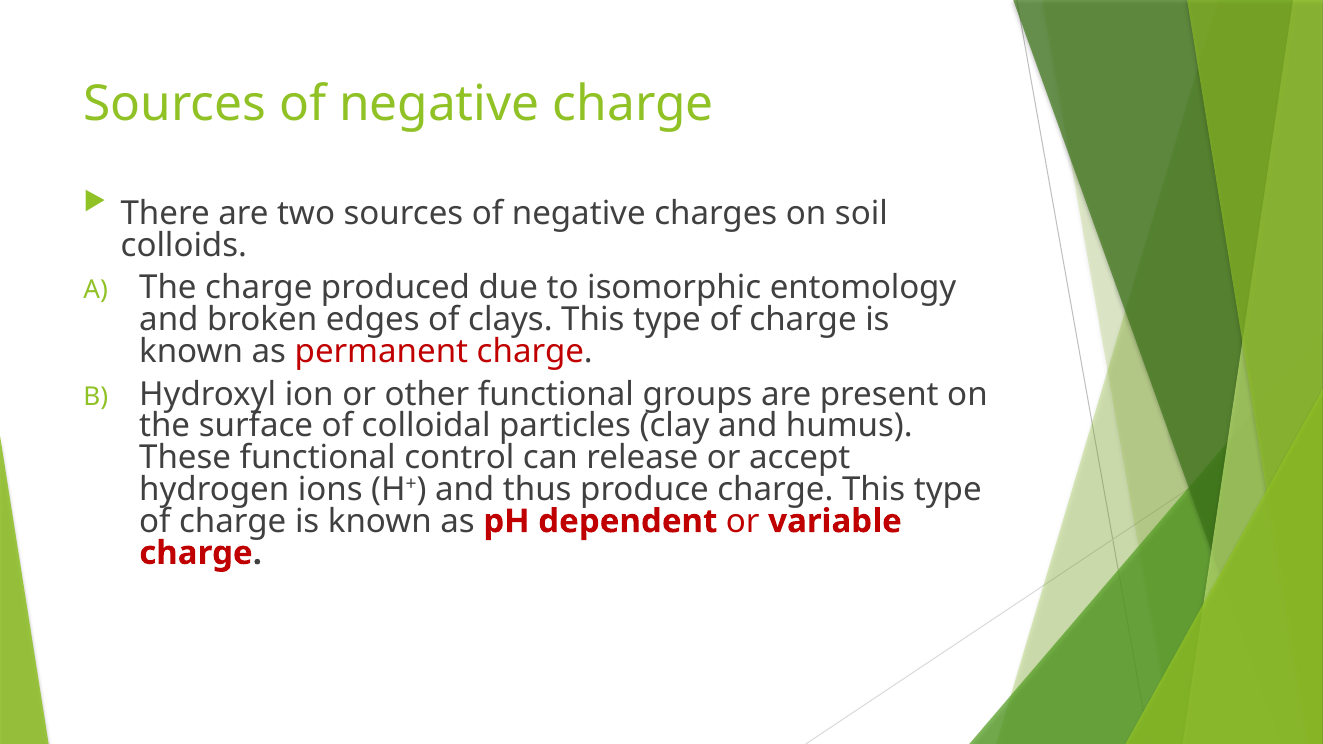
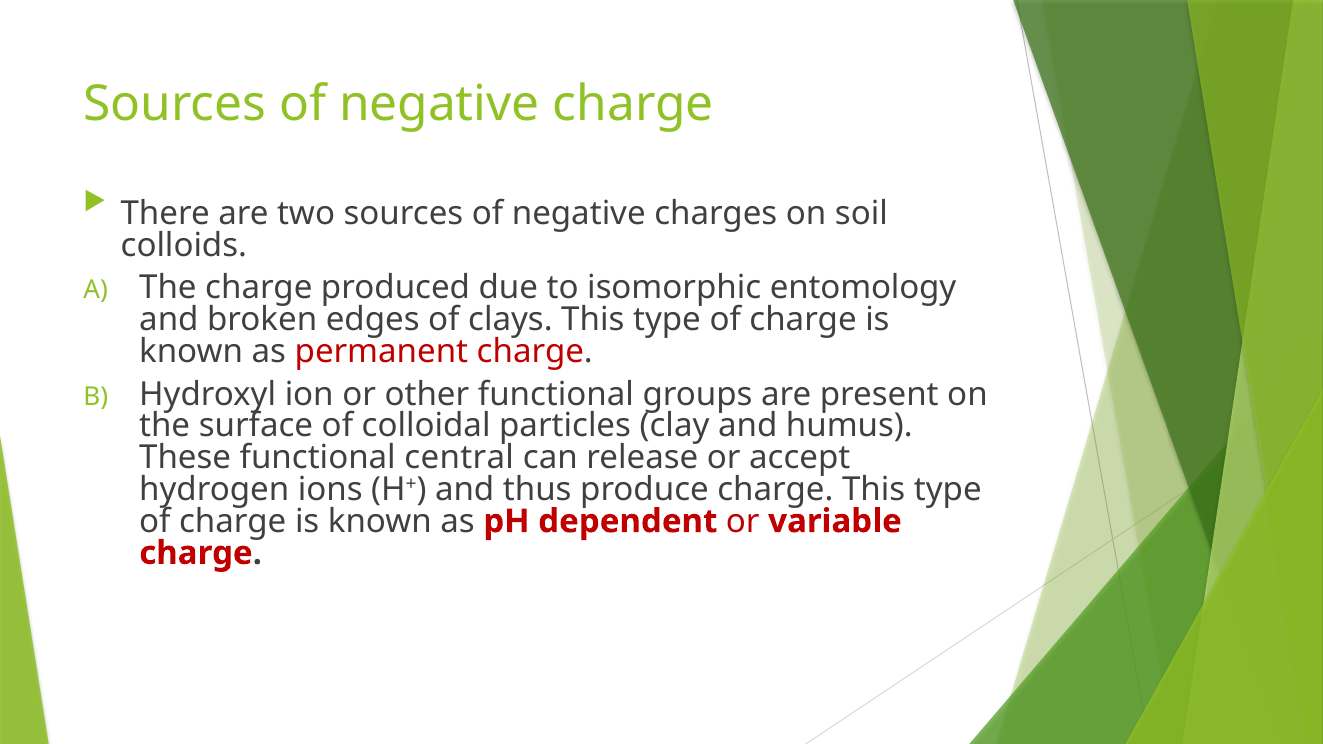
control: control -> central (459, 458)
